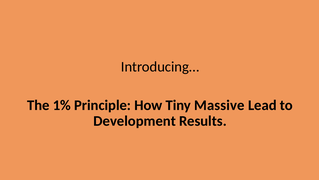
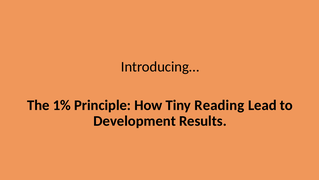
Massive: Massive -> Reading (219, 105)
